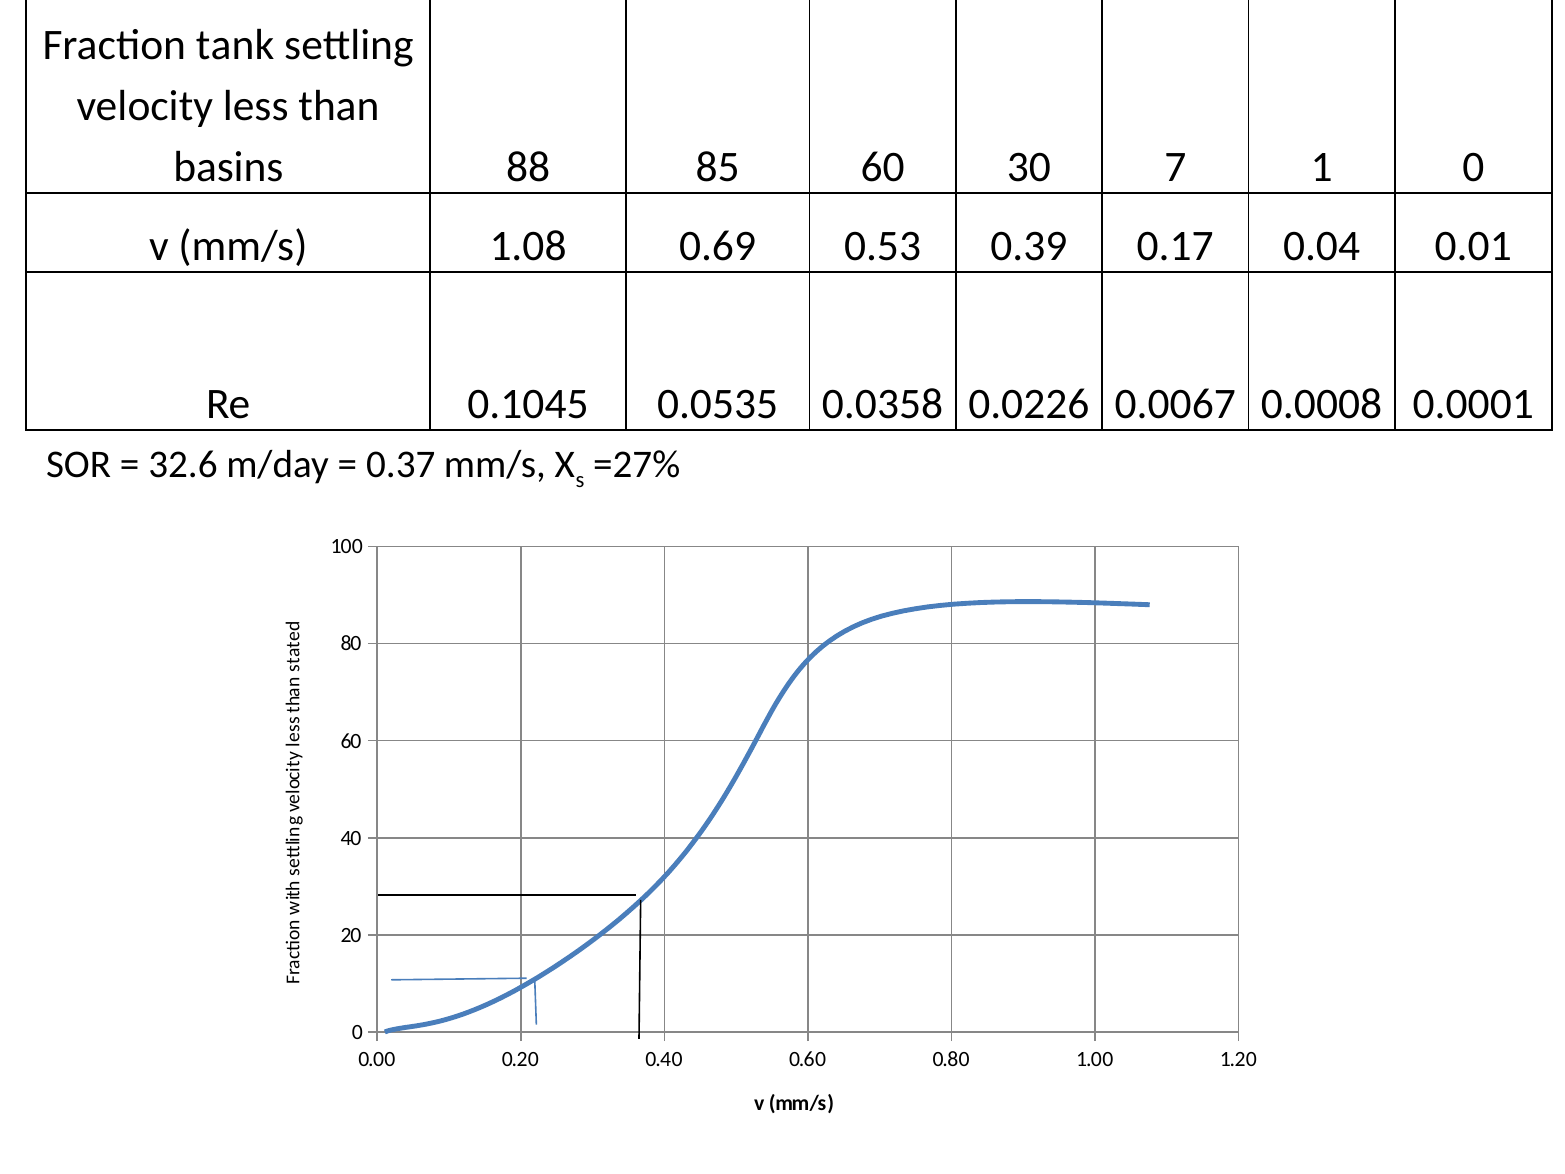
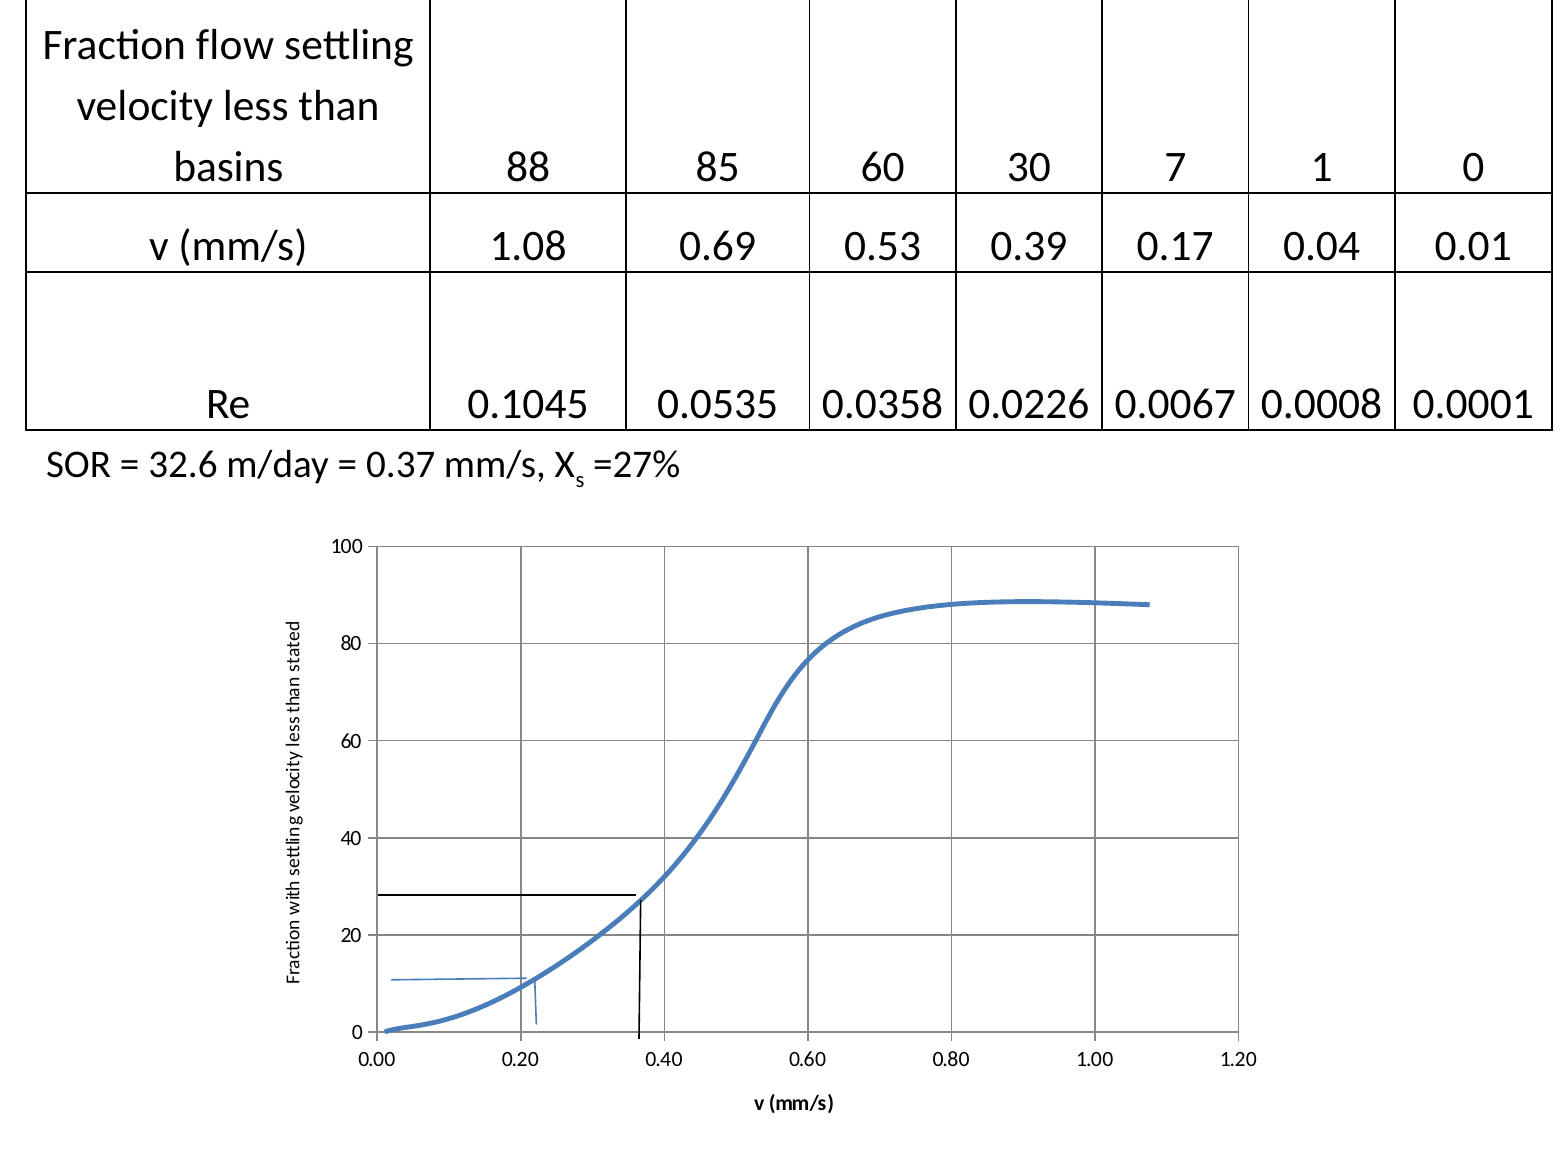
tank: tank -> flow (235, 45)
